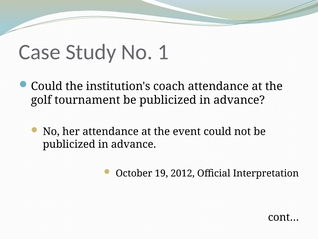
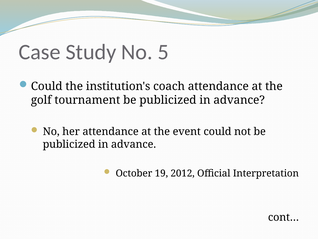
1: 1 -> 5 (163, 52)
